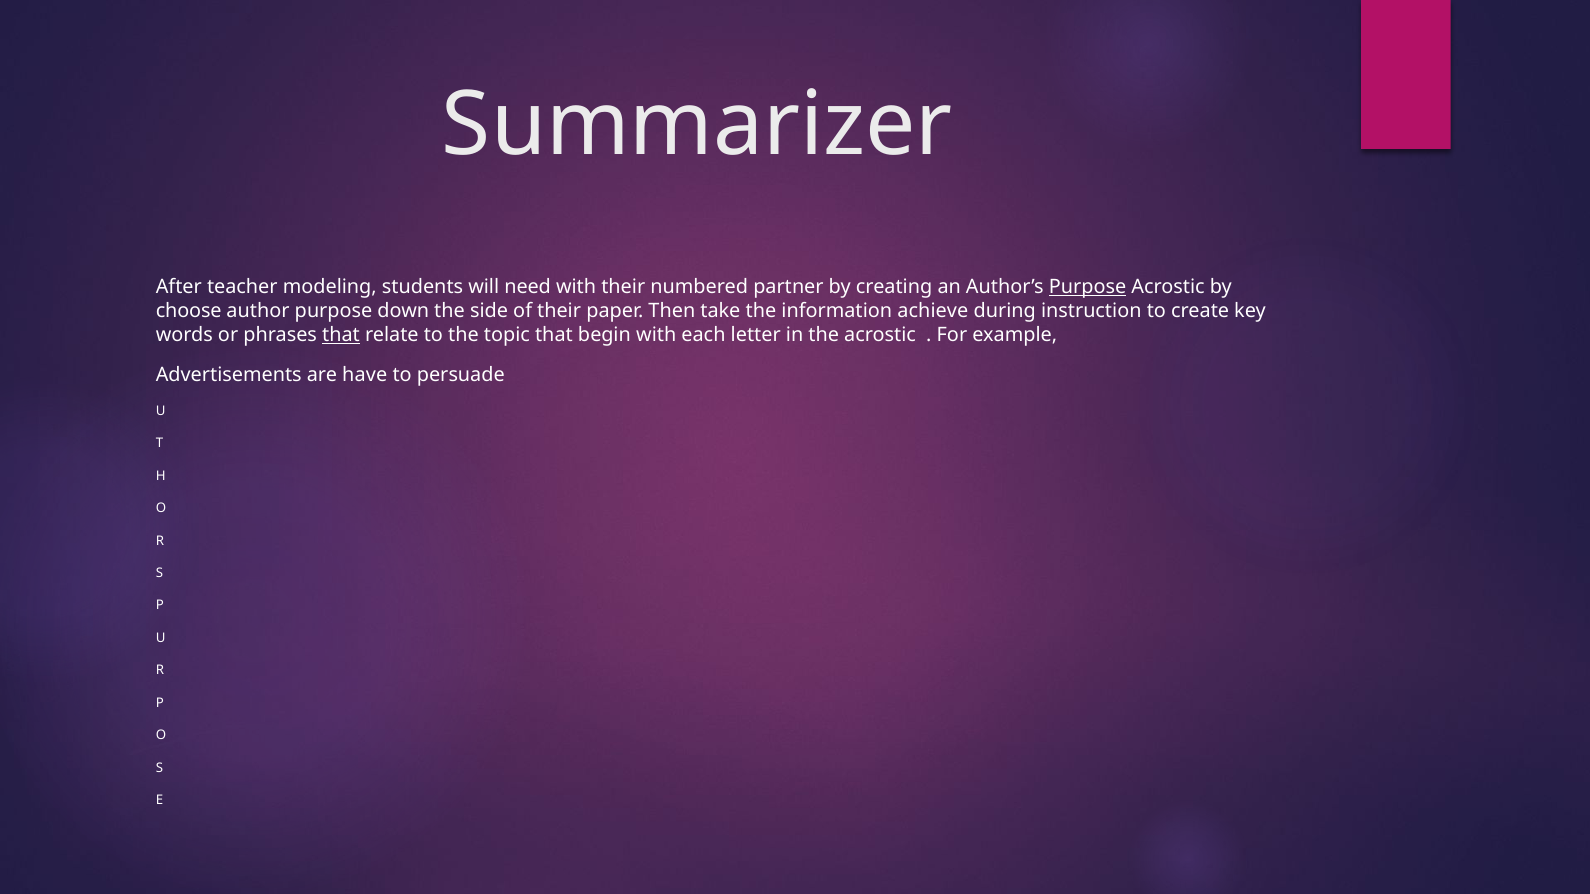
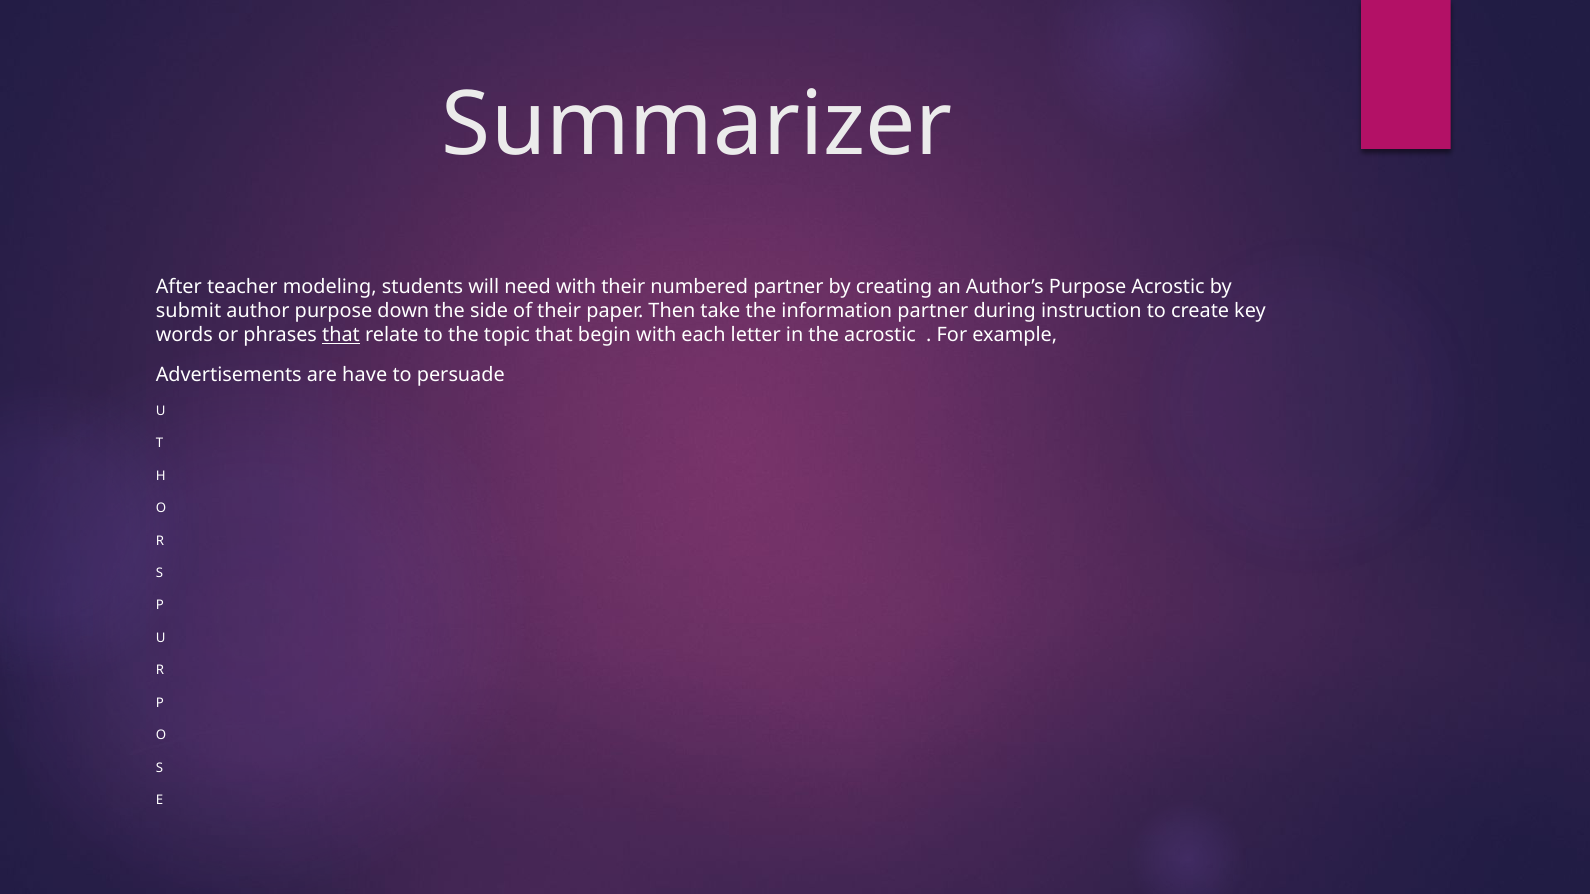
Purpose underline: present -> none (1088, 287)
choose: choose -> submit (189, 311)
information achieve: achieve -> partner (933, 311)
